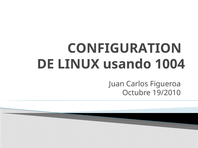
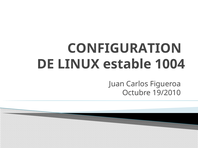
usando: usando -> estable (127, 64)
